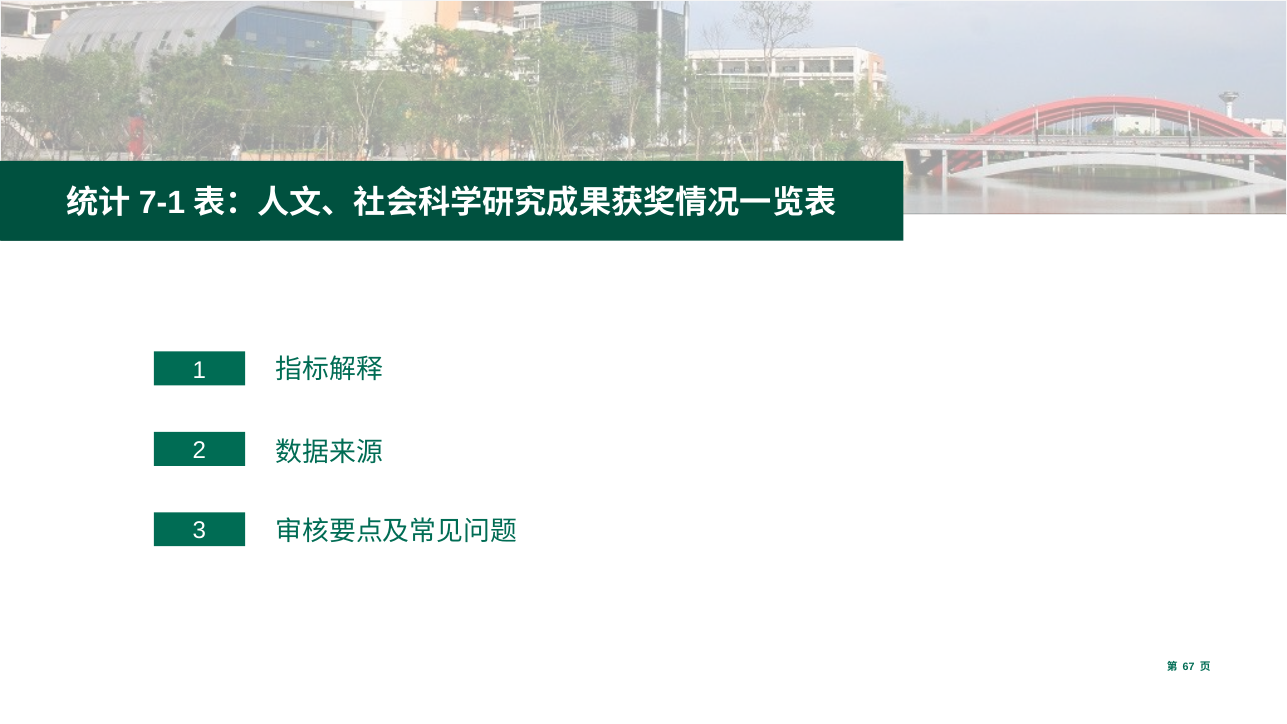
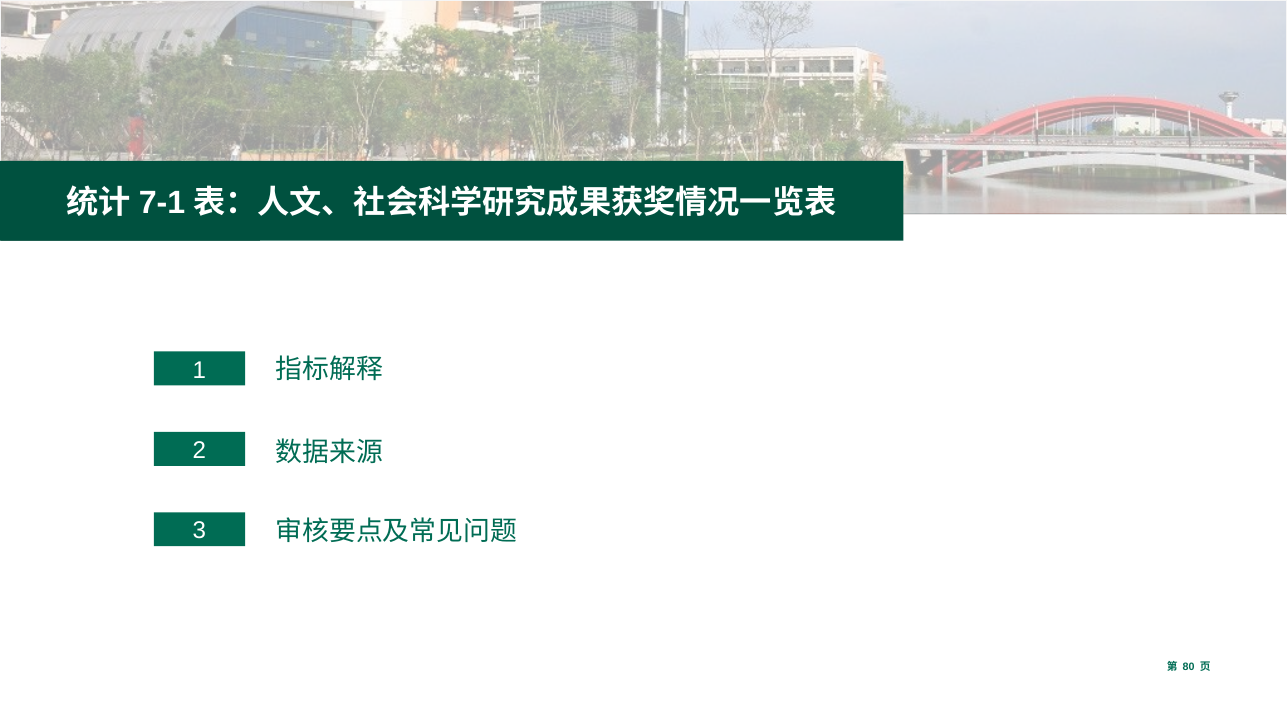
67: 67 -> 80 (1189, 667)
